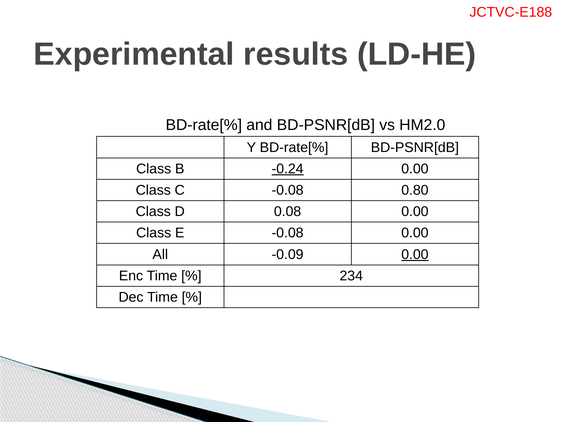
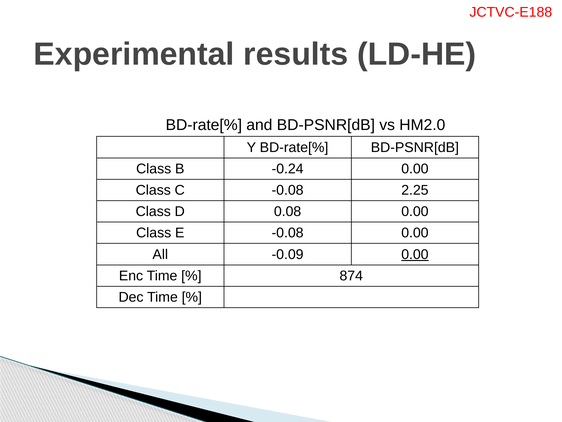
-0.24 underline: present -> none (288, 169)
0.80: 0.80 -> 2.25 (415, 190)
234: 234 -> 874 (351, 275)
